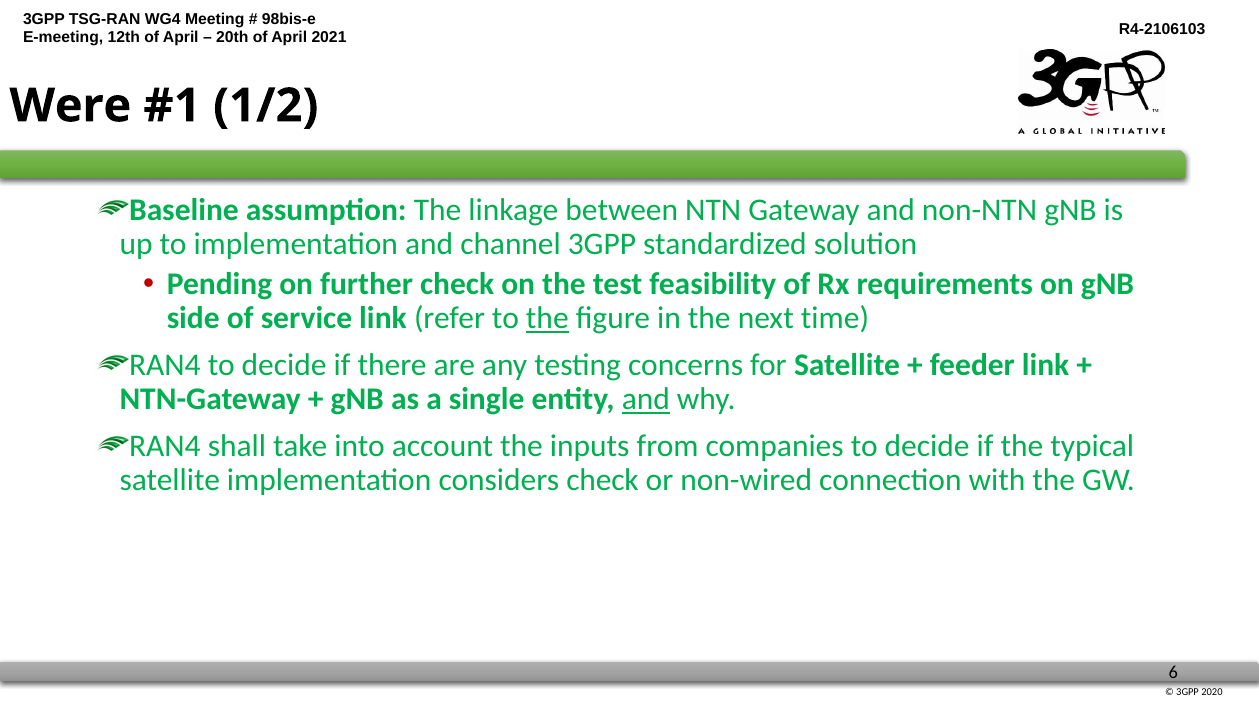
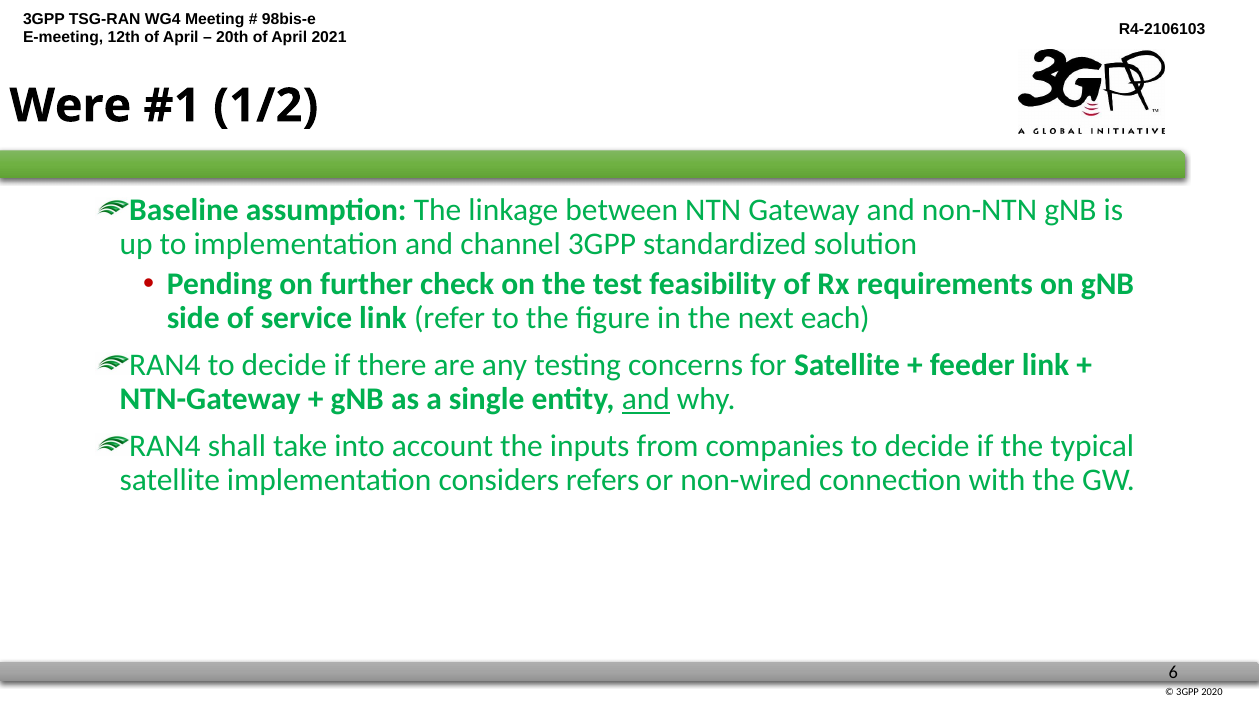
the underline: present -> none (547, 319)
time: time -> each (835, 319)
considers check: check -> refers (603, 481)
